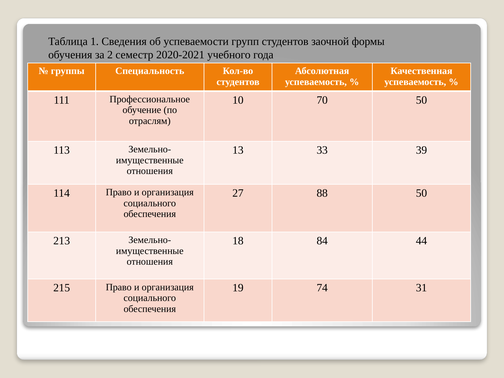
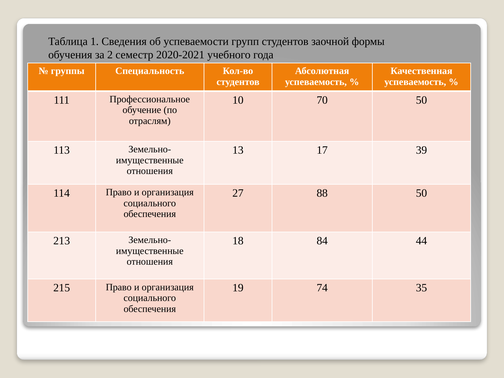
33: 33 -> 17 (322, 150)
31: 31 -> 35 (421, 288)
